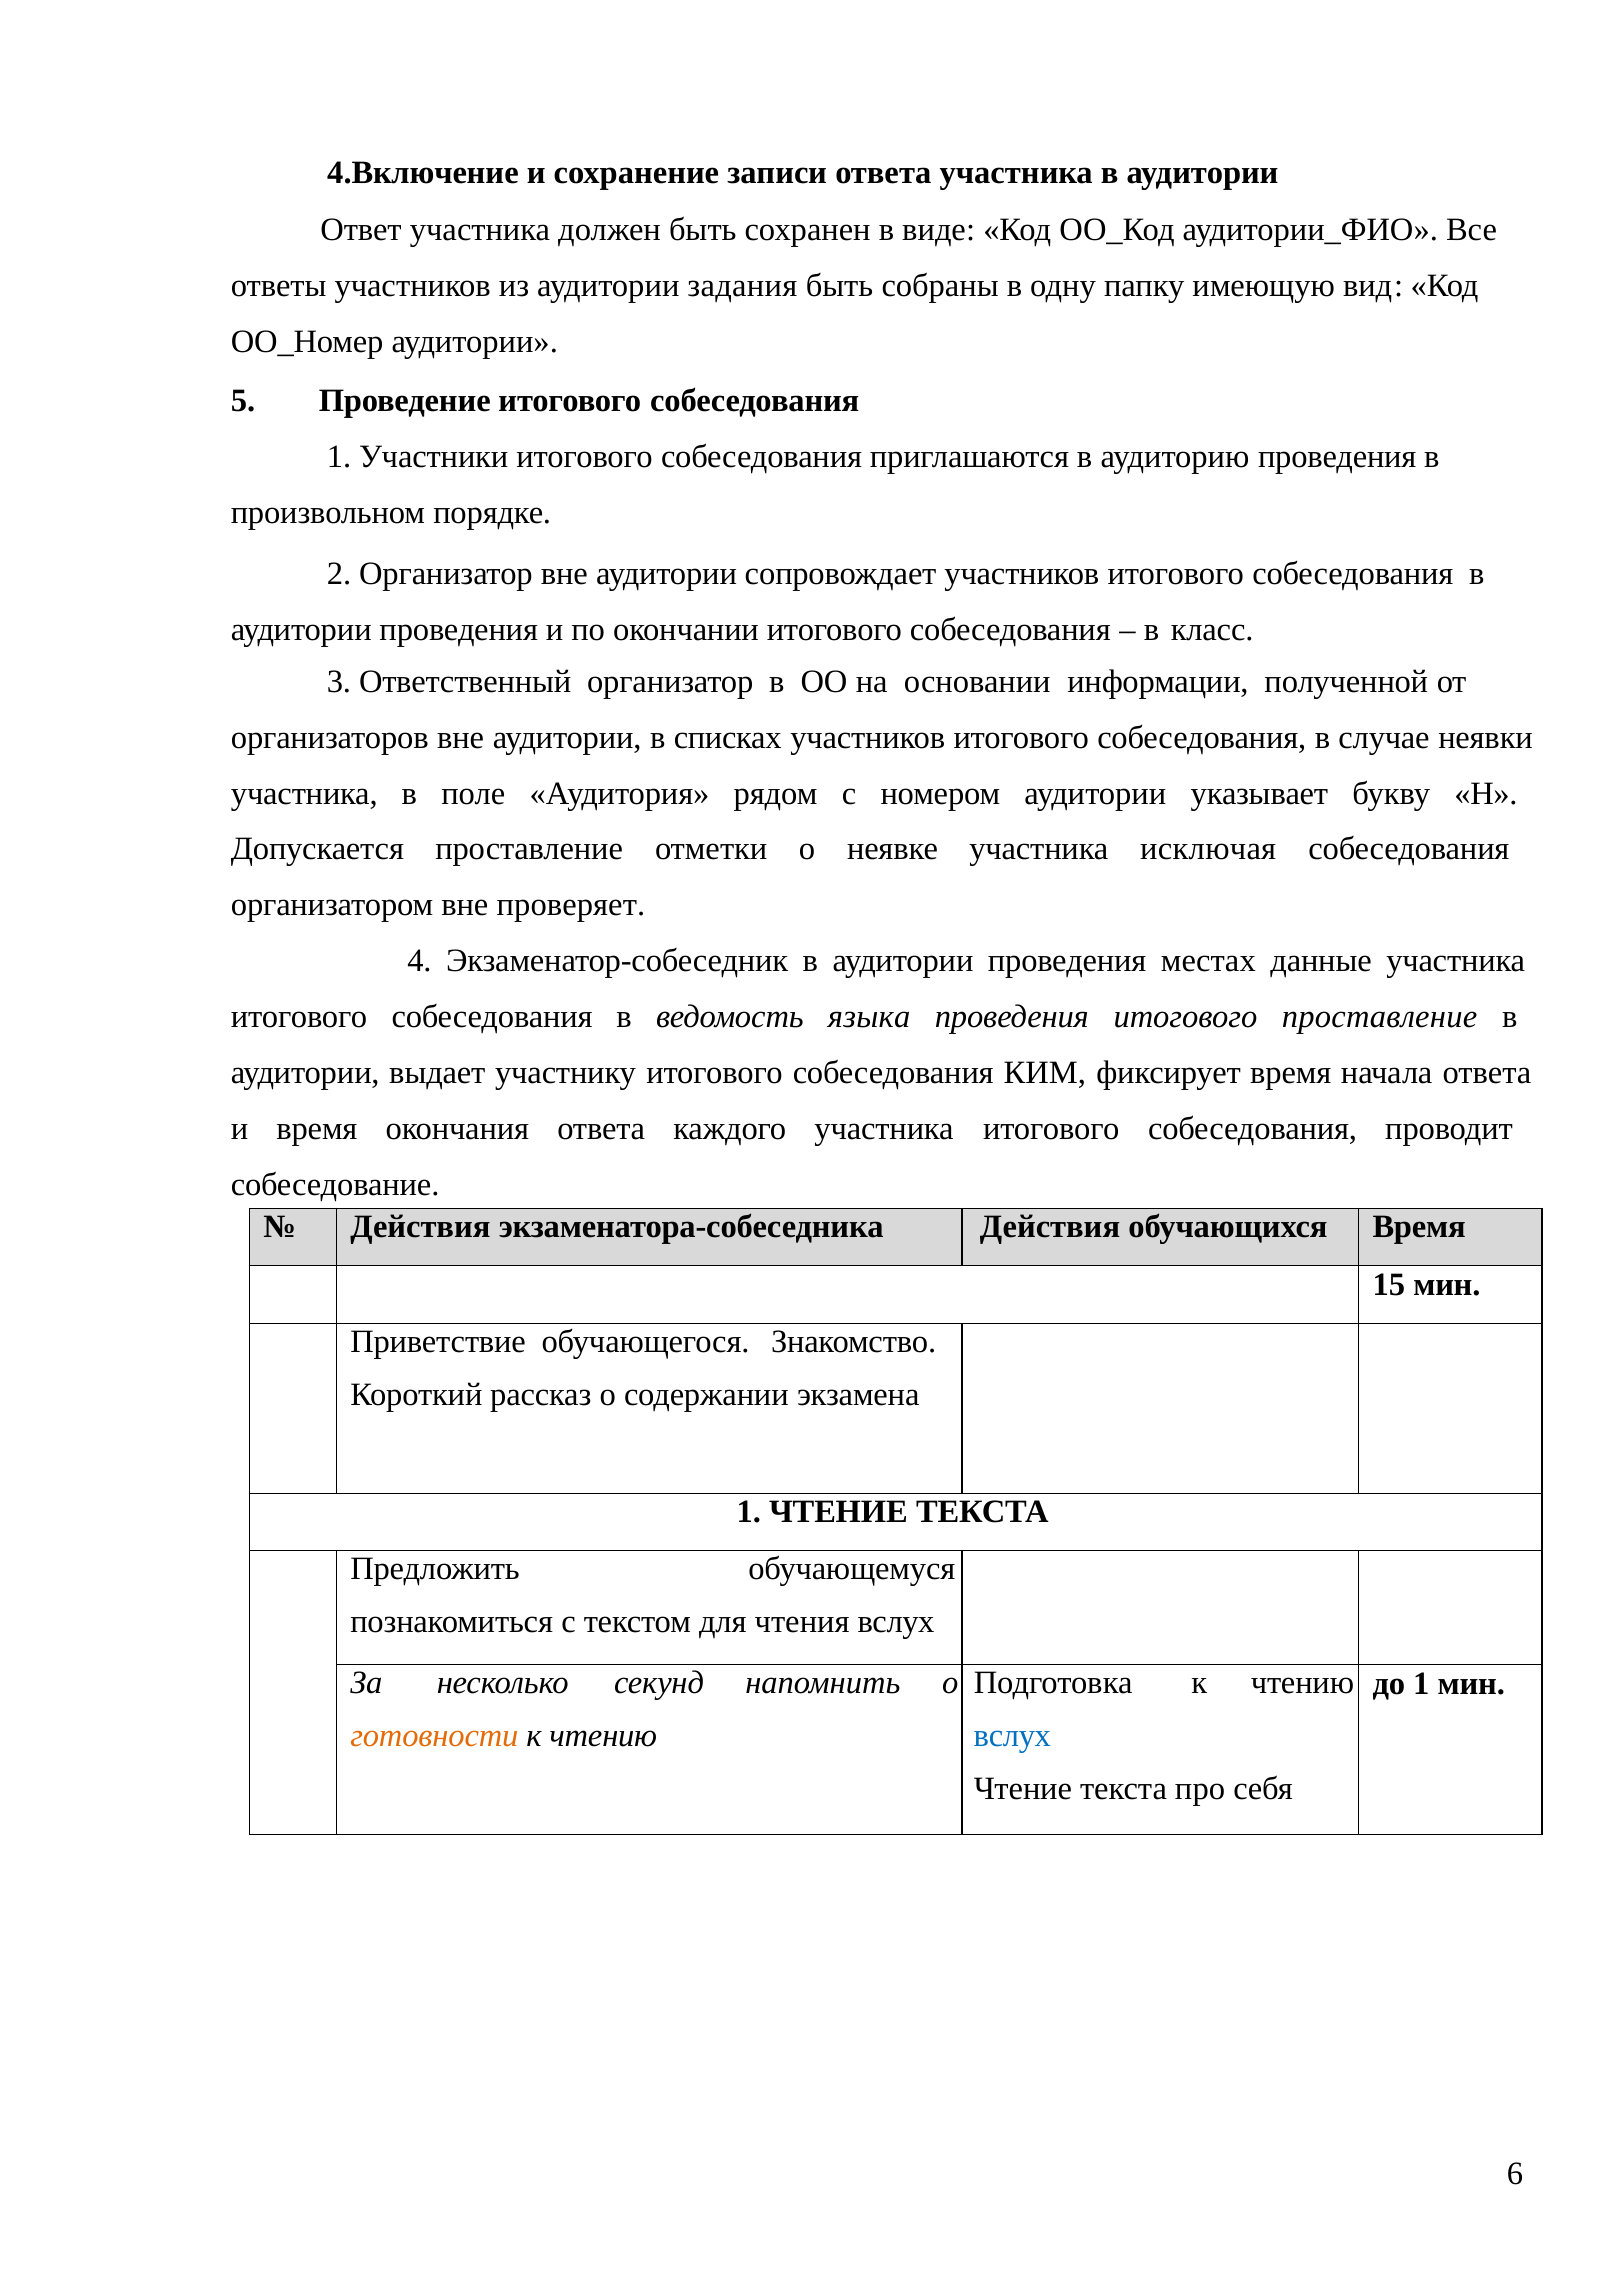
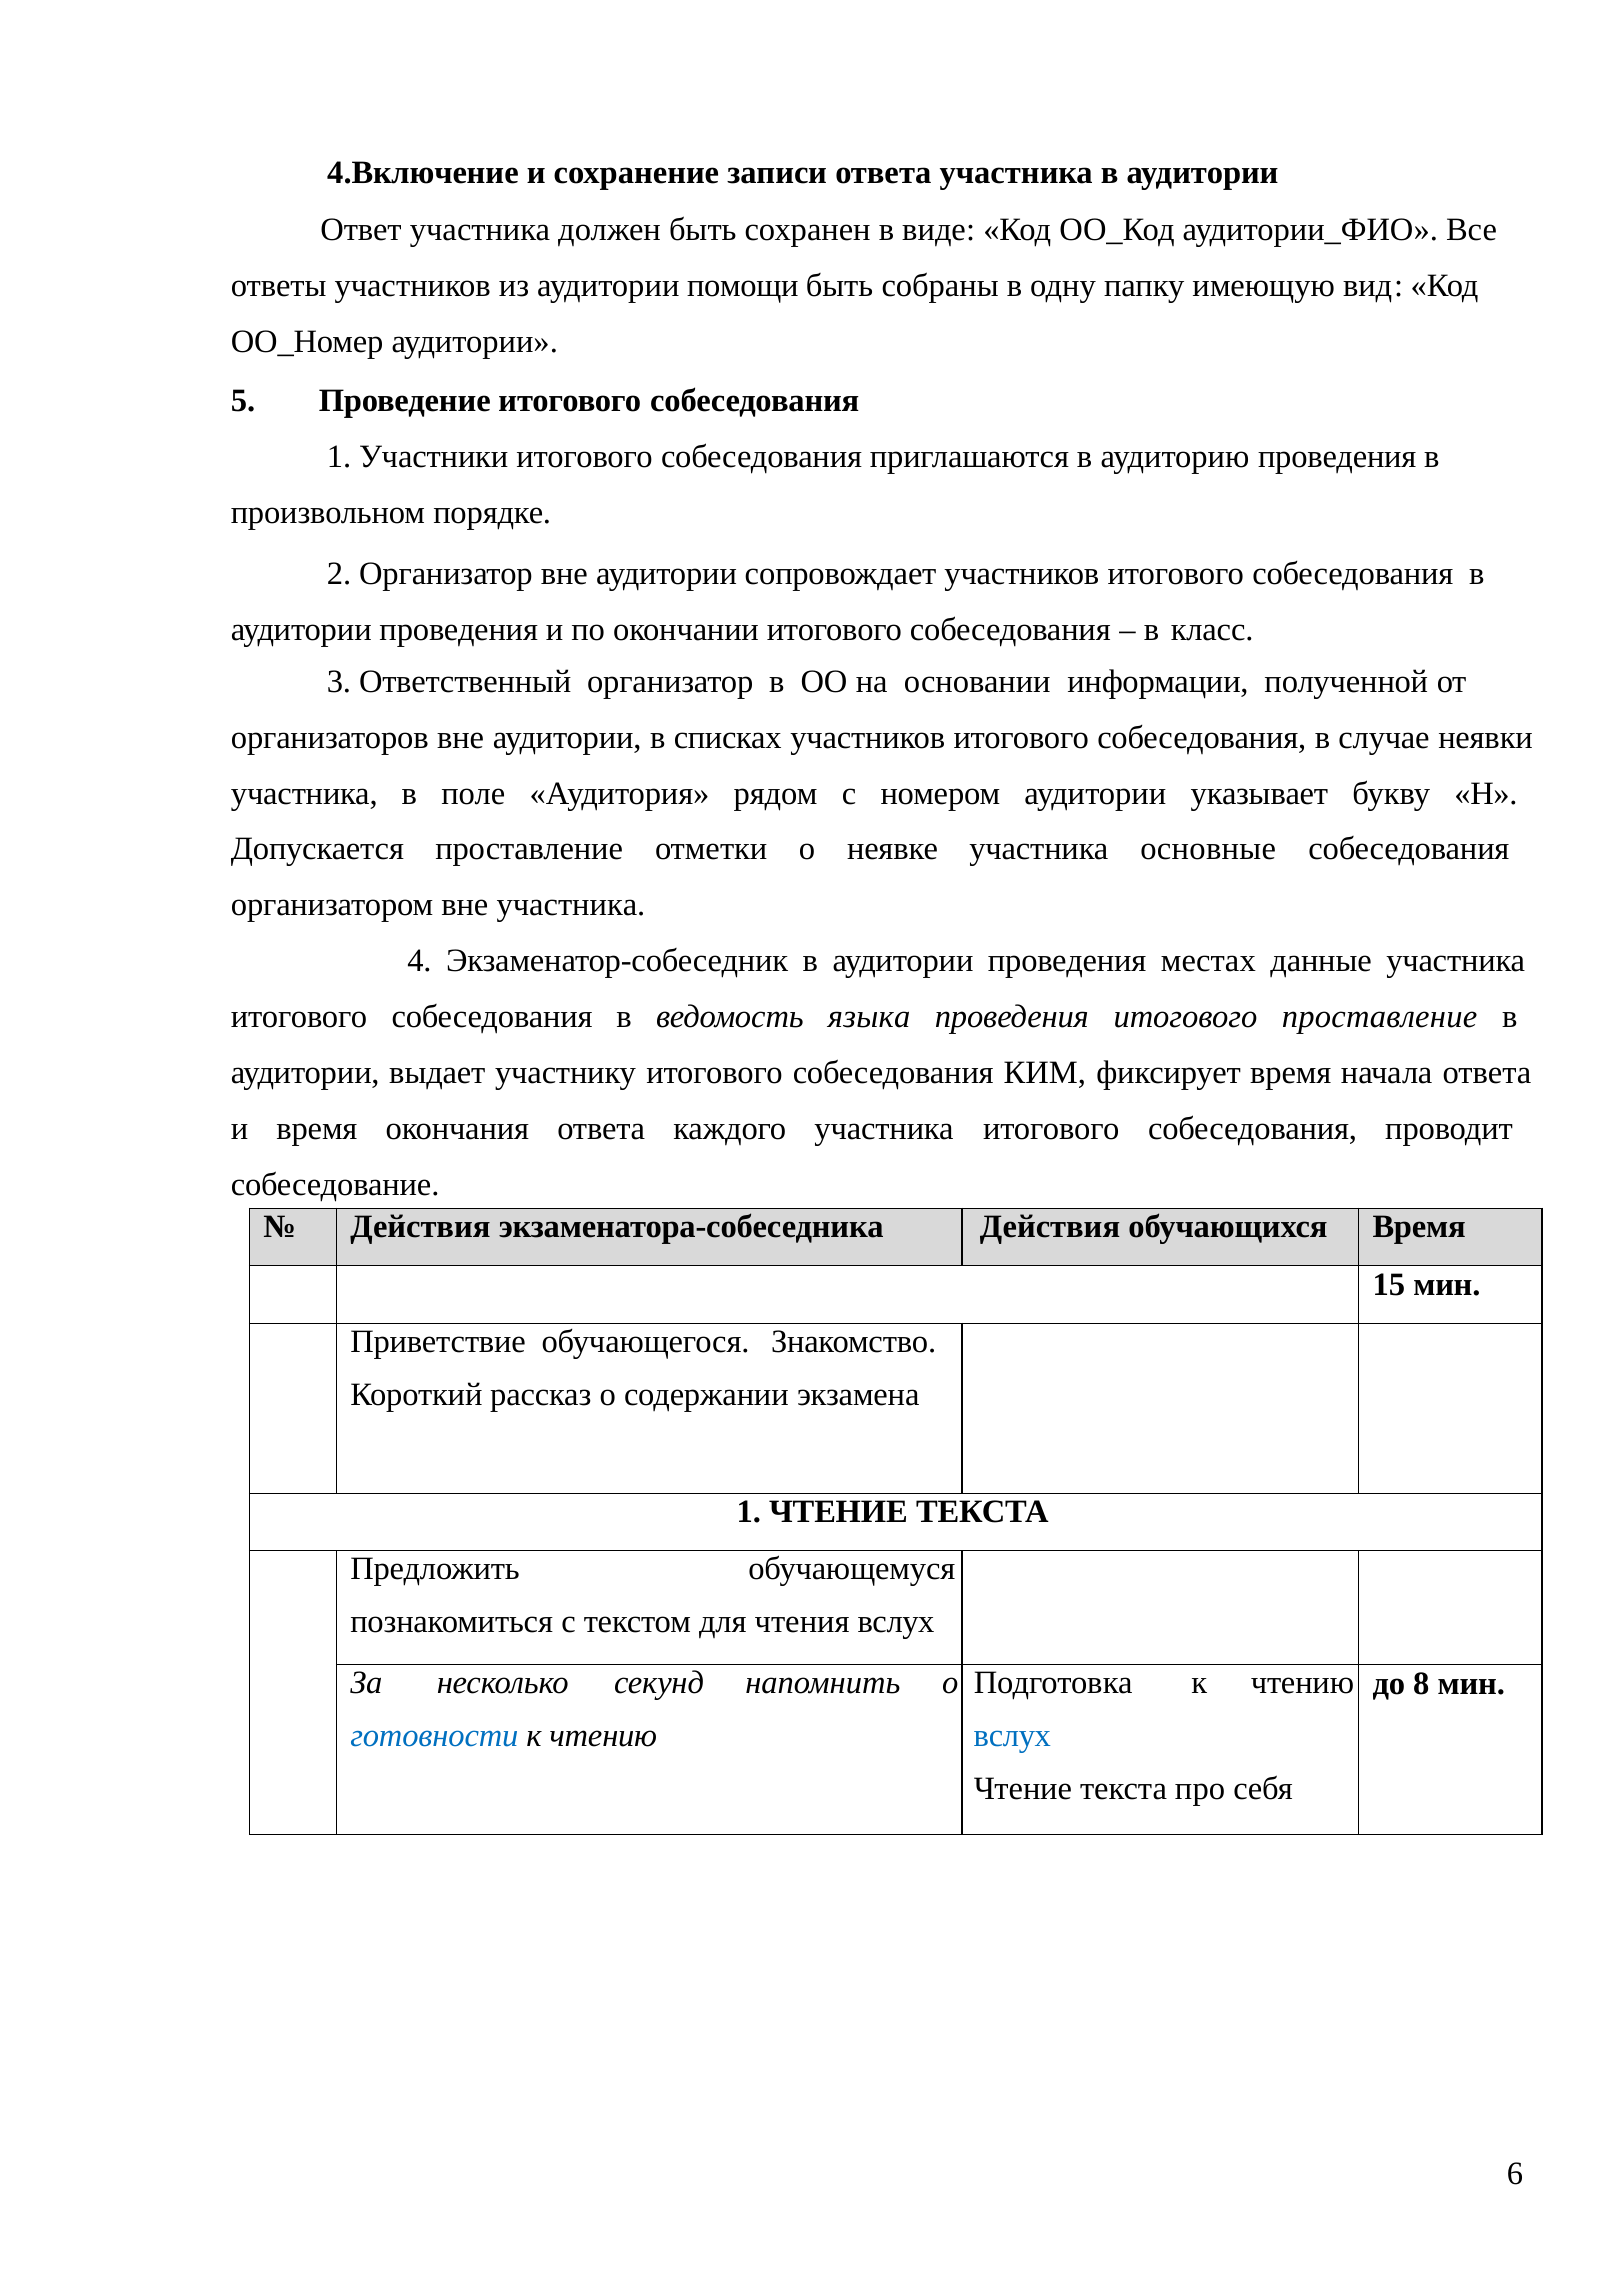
задания: задания -> помощи (743, 285)
исключая: исключая -> основные (1208, 849)
вне проверяет: проверяет -> участника (571, 905)
до 1: 1 -> 8 (1421, 1683)
готовности colour: orange -> blue (434, 1735)
